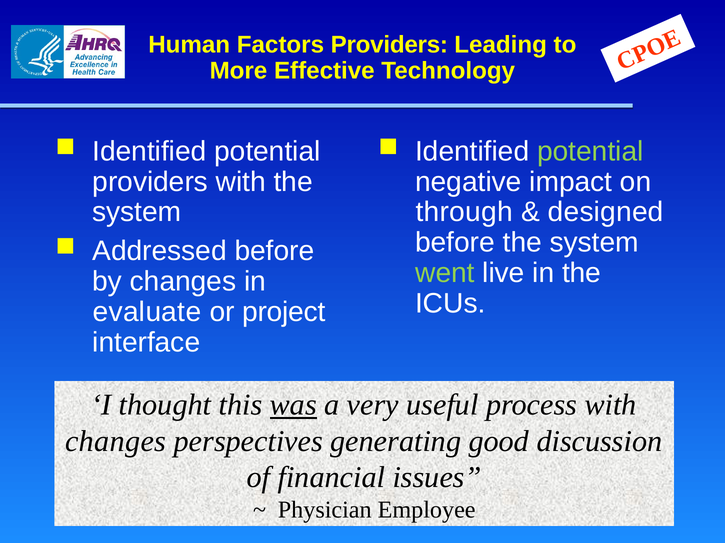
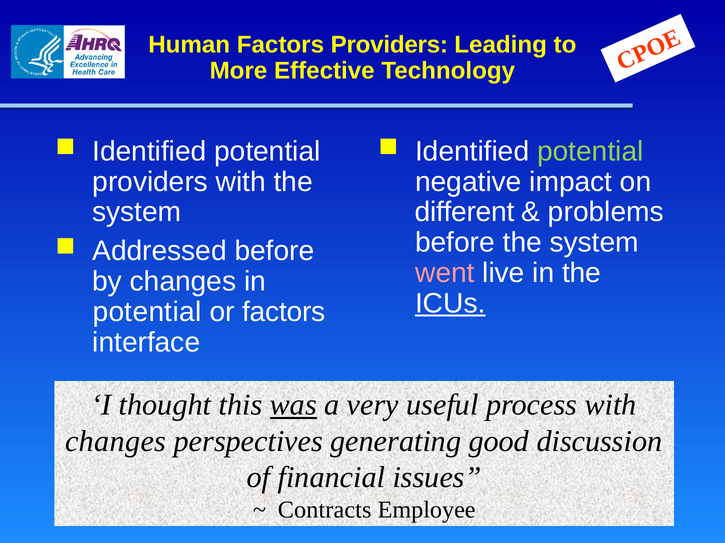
through: through -> different (465, 212)
designed: designed -> problems (606, 212)
went colour: light green -> pink (445, 273)
ICUs underline: none -> present (450, 304)
evaluate: evaluate -> potential (147, 312)
or project: project -> factors (284, 312)
Physician: Physician -> Contracts (325, 510)
